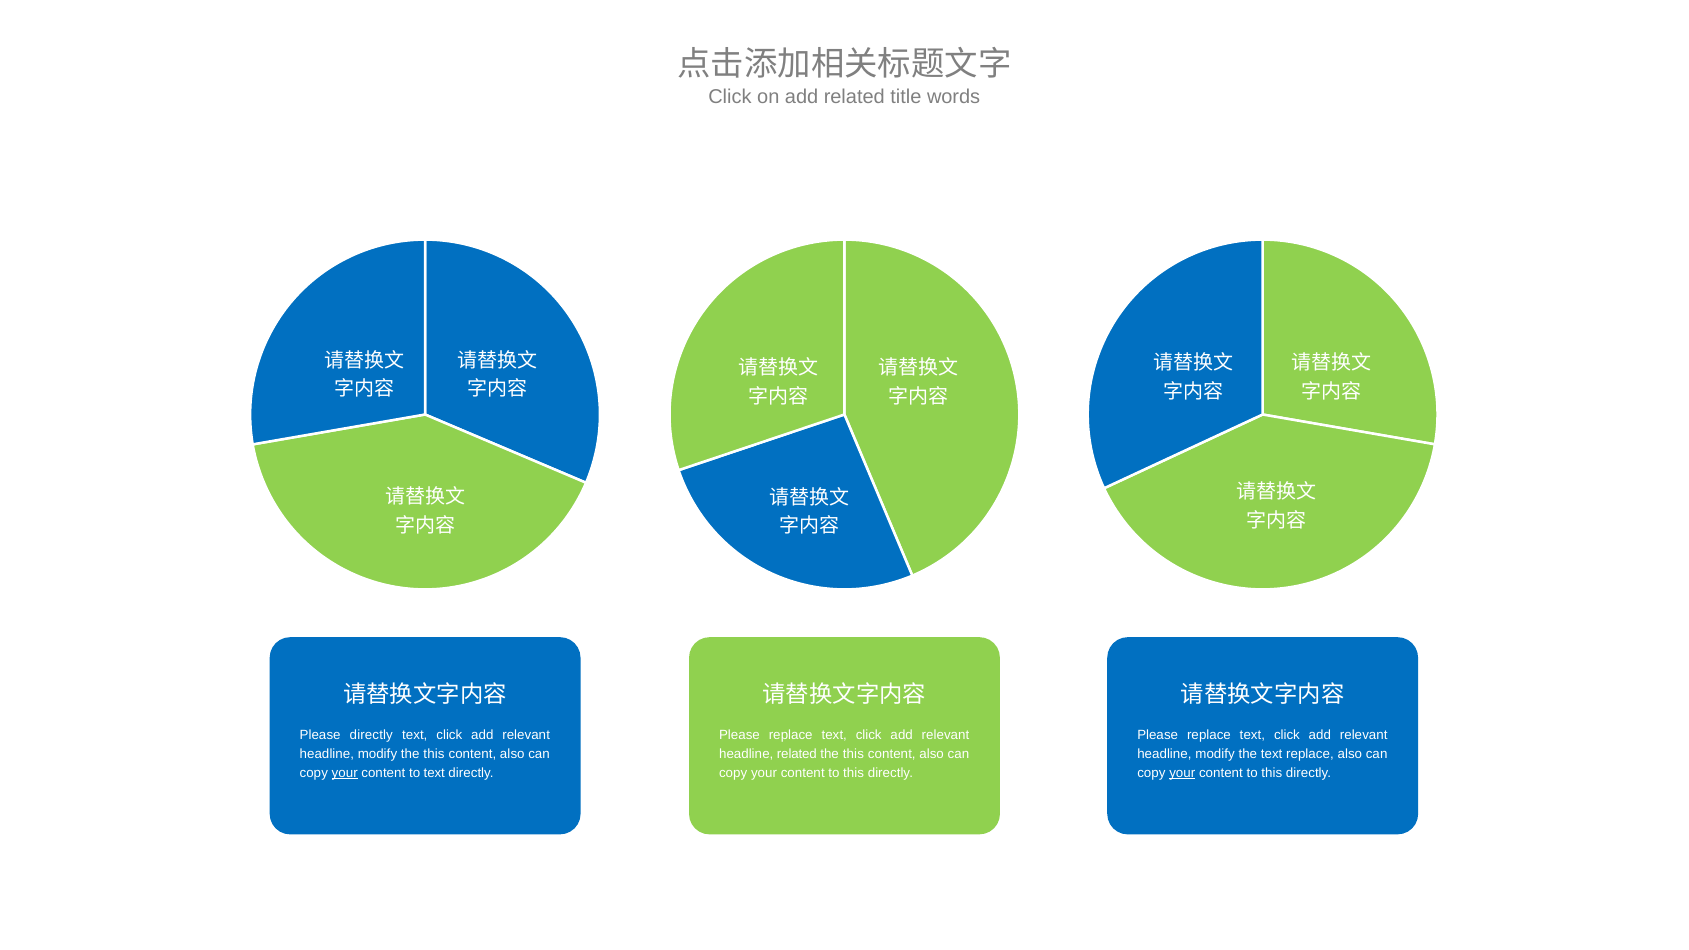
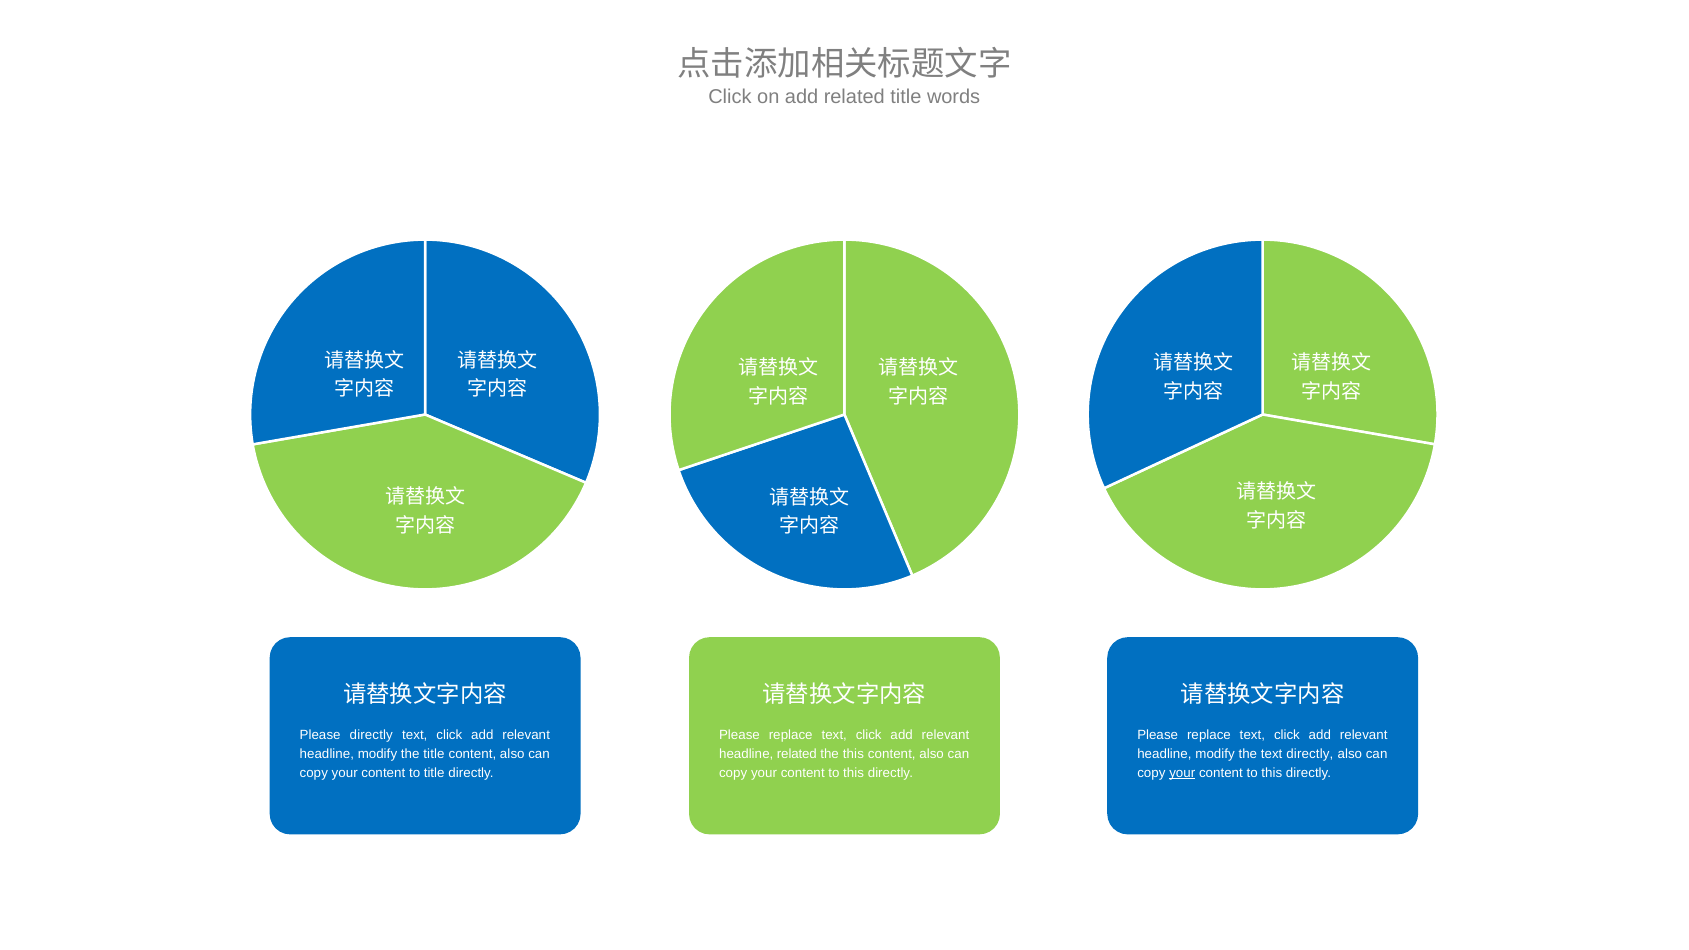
modify the this: this -> title (434, 754)
text replace: replace -> directly (1310, 754)
your underline: present -> none (345, 773)
to text: text -> title (434, 773)
